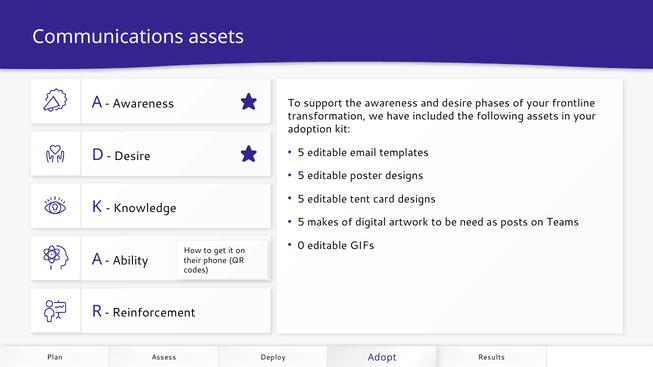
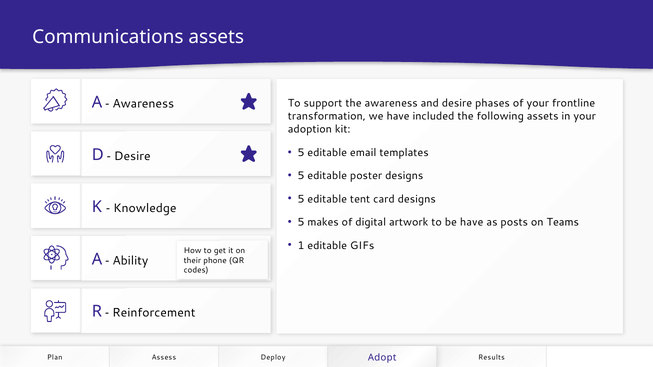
be need: need -> have (472, 222)
0: 0 -> 1 (301, 246)
